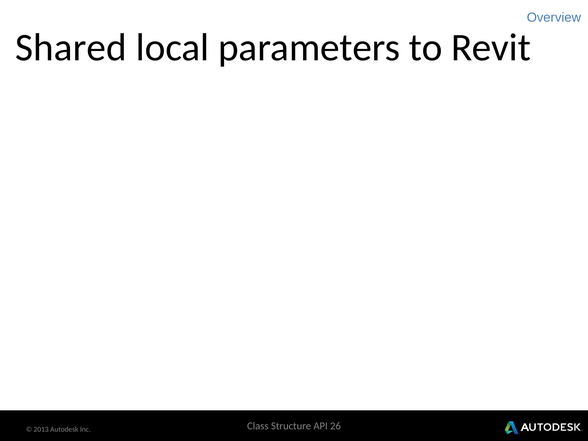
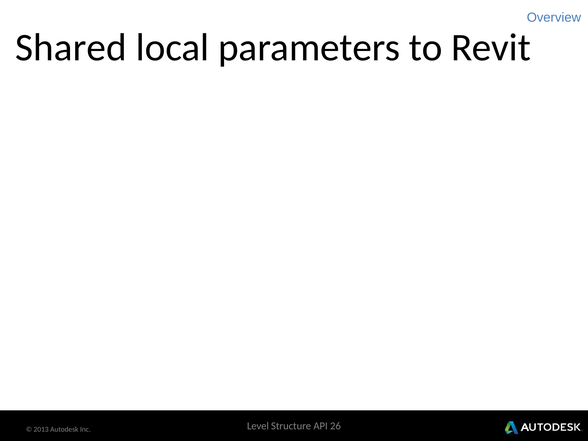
Class: Class -> Level (258, 426)
